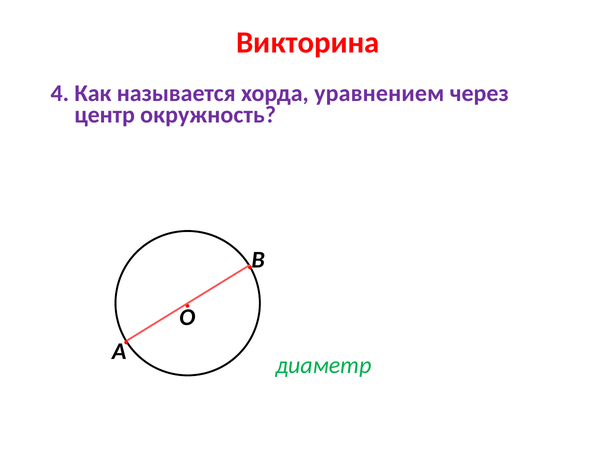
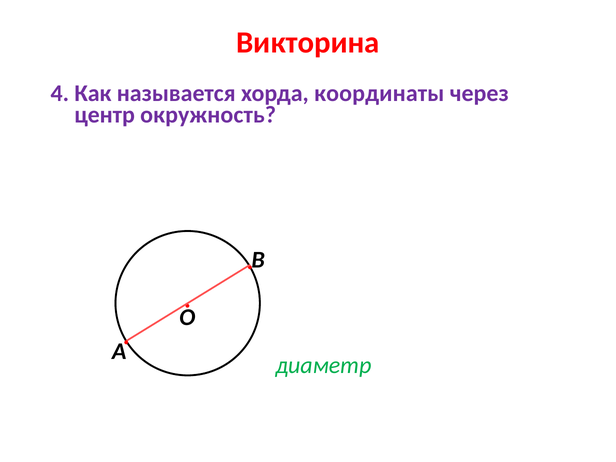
уравнением: уравнением -> координаты (379, 93)
